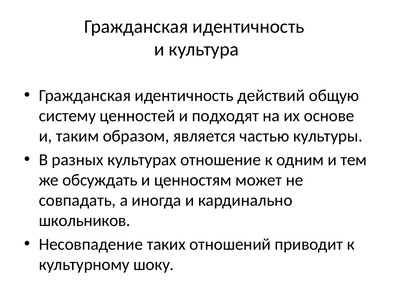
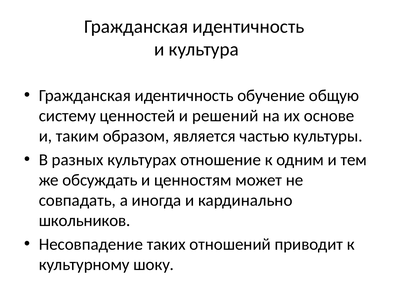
действий: действий -> обучение (271, 96)
подходят: подходят -> решений (225, 116)
